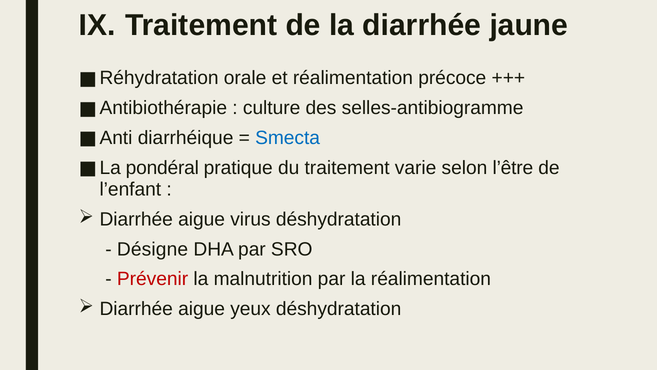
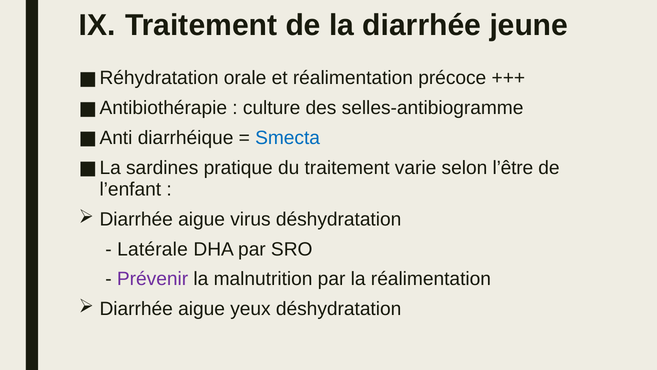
jaune: jaune -> jeune (529, 25)
pondéral: pondéral -> sardines (162, 168)
Désigne: Désigne -> Latérale (152, 249)
Prévenir colour: red -> purple (153, 279)
